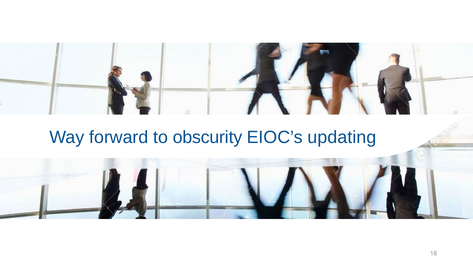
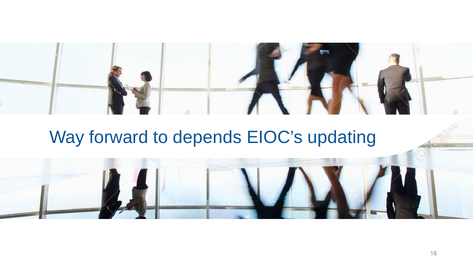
obscurity: obscurity -> depends (207, 137)
